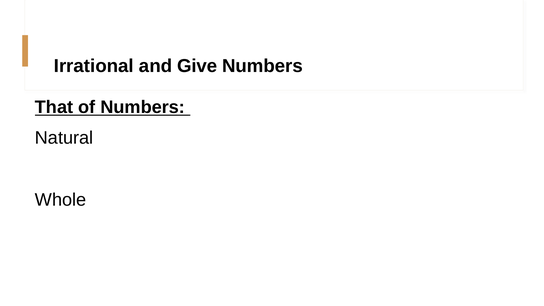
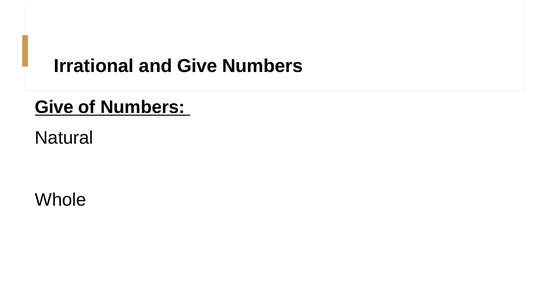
That: That -> Give (54, 107)
